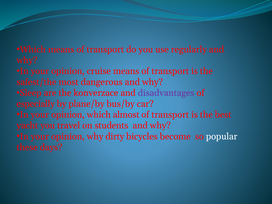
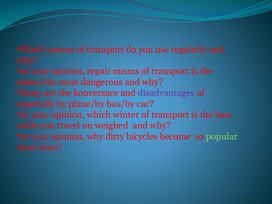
cruise: cruise -> repair (99, 71)
almost: almost -> winter (126, 115)
yacht: yacht -> while (27, 126)
students: students -> weighed (111, 126)
popular colour: white -> light green (222, 136)
